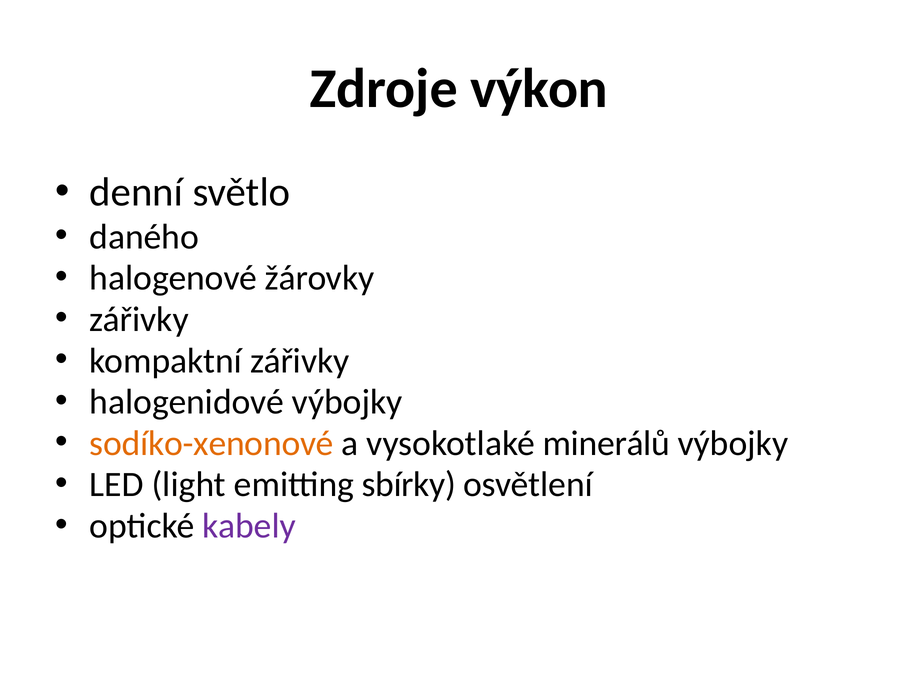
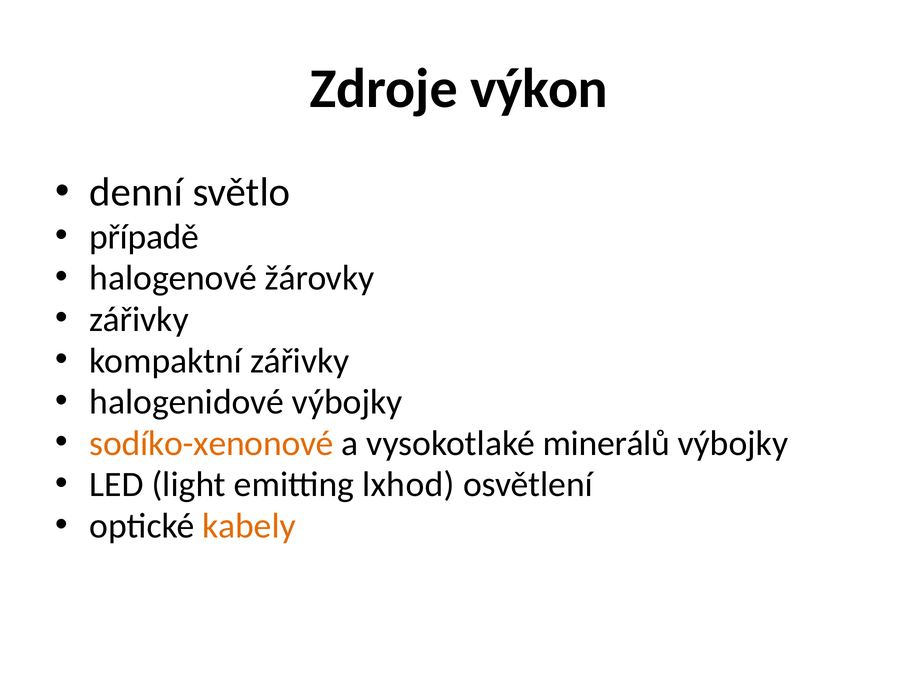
daného: daného -> případě (144, 237)
sbírky: sbírky -> lxhod (408, 485)
kabely colour: purple -> orange (249, 526)
